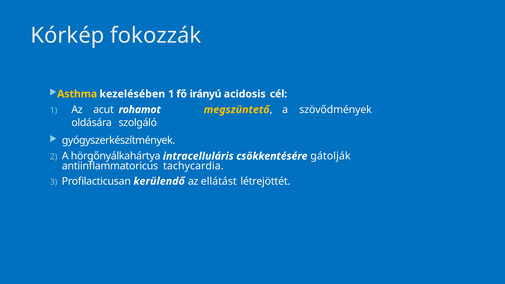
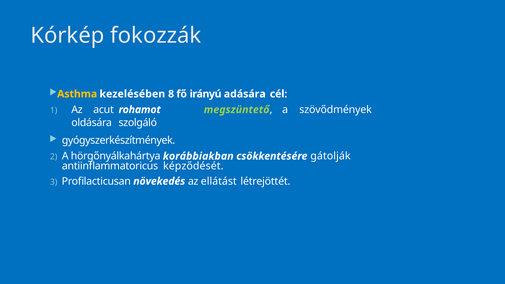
kezelésében 1: 1 -> 8 (171, 94)
acidosis: acidosis -> adására (245, 94)
megszüntető colour: yellow -> light green (237, 110)
intracelluláris: intracelluláris -> korábbiakban (198, 156)
tachycardia: tachycardia -> képződését (193, 166)
kerülendő: kerülendő -> növekedés (159, 181)
